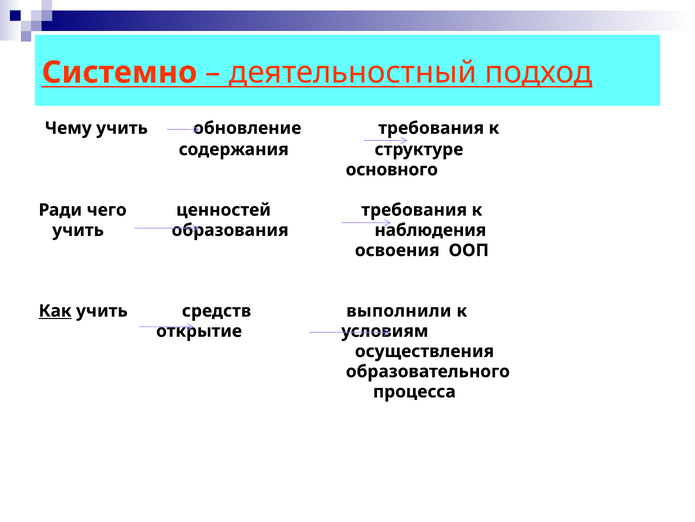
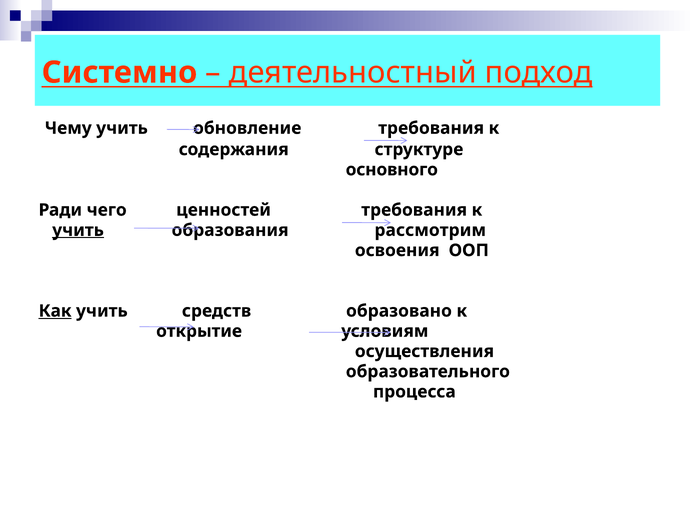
учить underline: none -> present (78, 230)
наблюдения: наблюдения -> рассмотрим (430, 230)
выполнили: выполнили -> образовано (399, 310)
